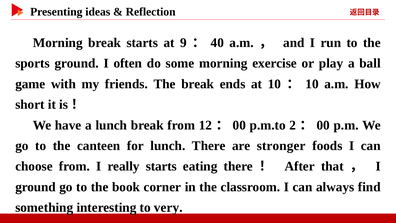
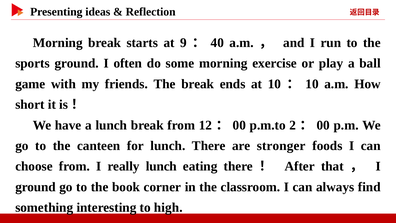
really starts: starts -> lunch (161, 166)
very: very -> high (168, 207)
